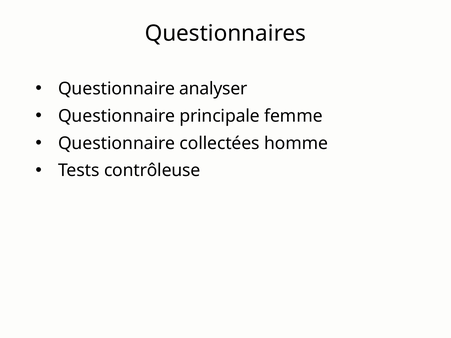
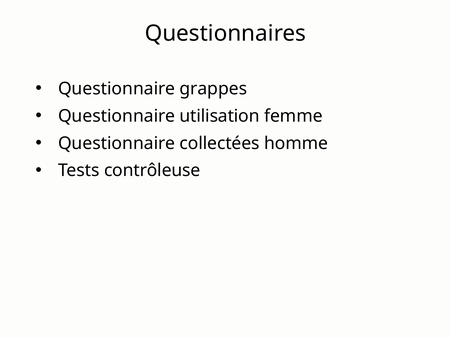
analyser: analyser -> grappes (213, 89)
principale: principale -> utilisation (220, 116)
